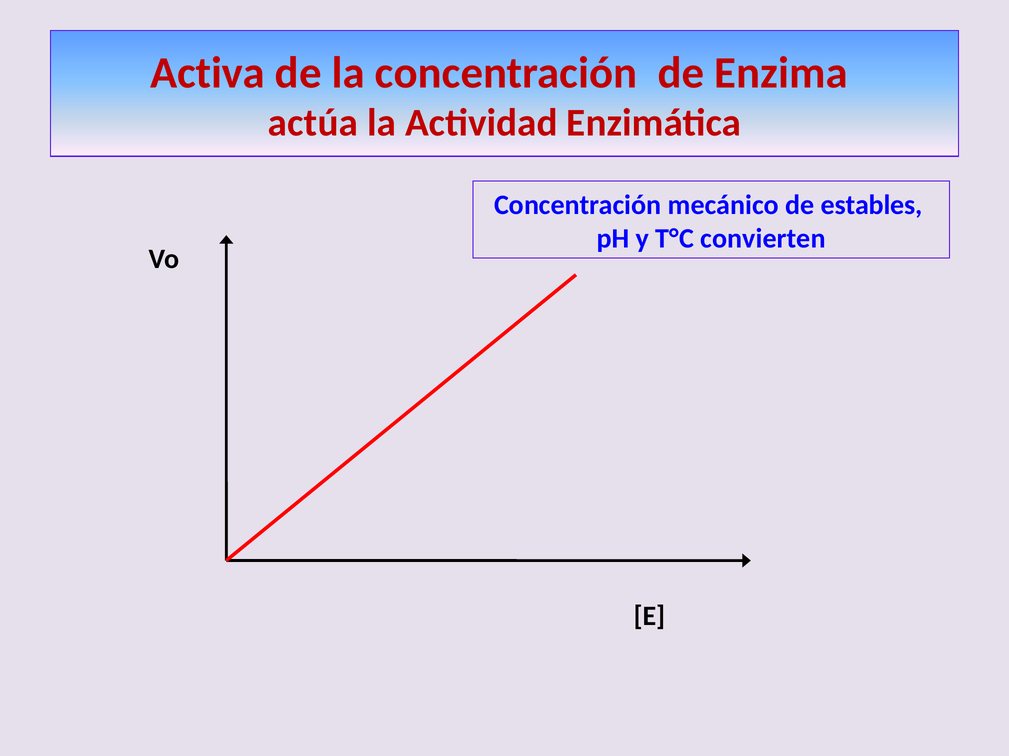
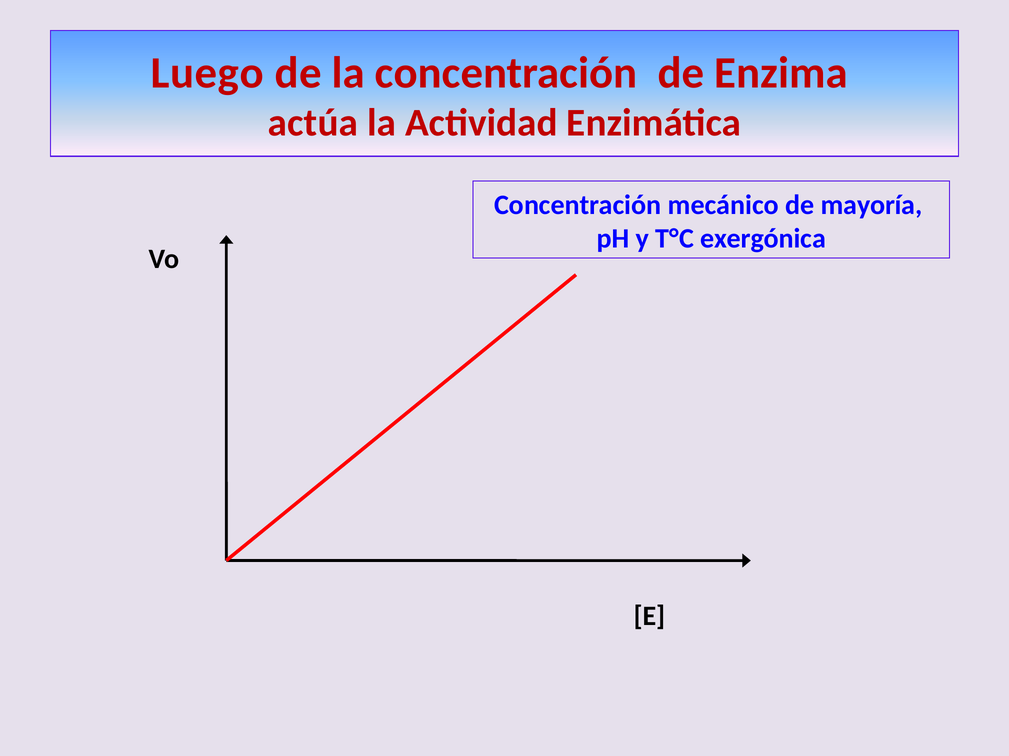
Activa: Activa -> Luego (207, 73)
estables: estables -> mayoría (872, 205)
convierten: convierten -> exergónica (763, 239)
